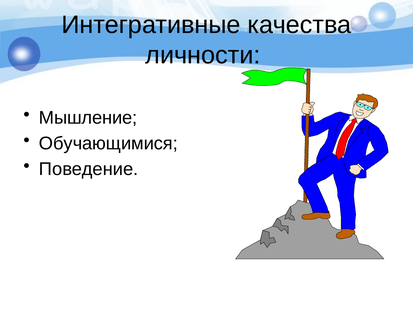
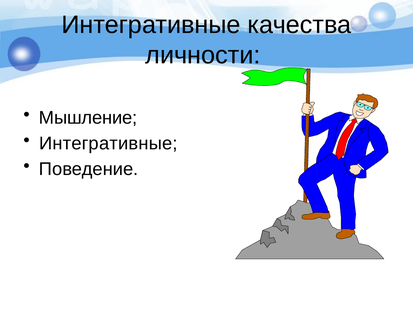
Обучающимися: Обучающимися -> Интегративные (108, 143)
